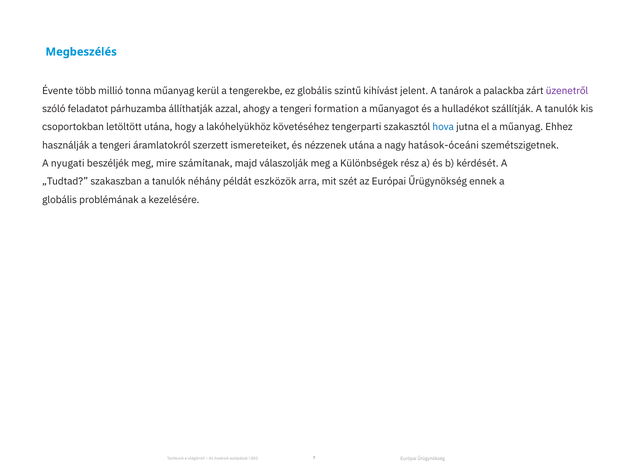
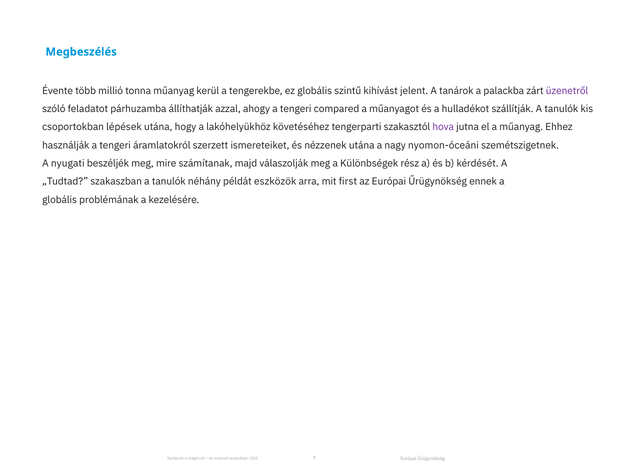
formation: formation -> compared (337, 109)
letöltött: letöltött -> lépések (124, 127)
hova colour: blue -> purple (443, 127)
hatások-óceáni: hatások-óceáni -> nyomon-óceáni (443, 145)
szét: szét -> first (348, 181)
